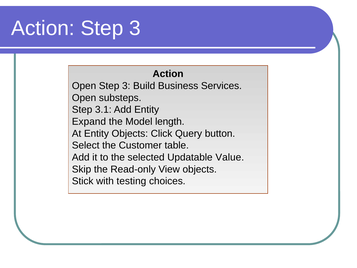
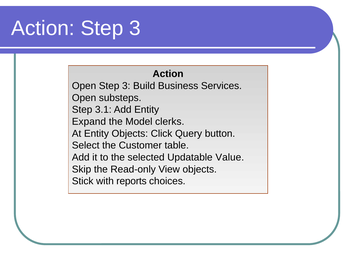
length: length -> clerks (170, 121)
testing: testing -> reports (131, 181)
